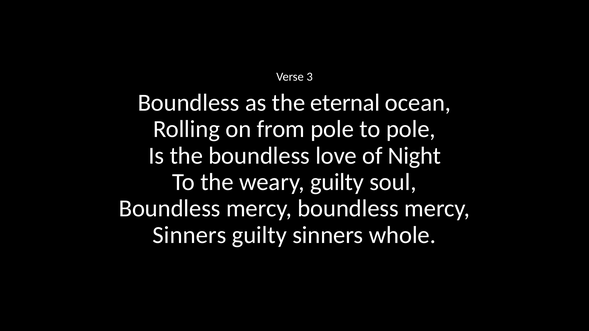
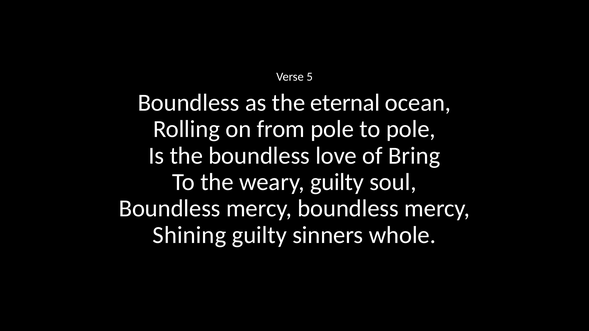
3: 3 -> 5 (310, 77)
Night: Night -> Bring (414, 156)
Sinners: Sinners -> Shining (189, 235)
